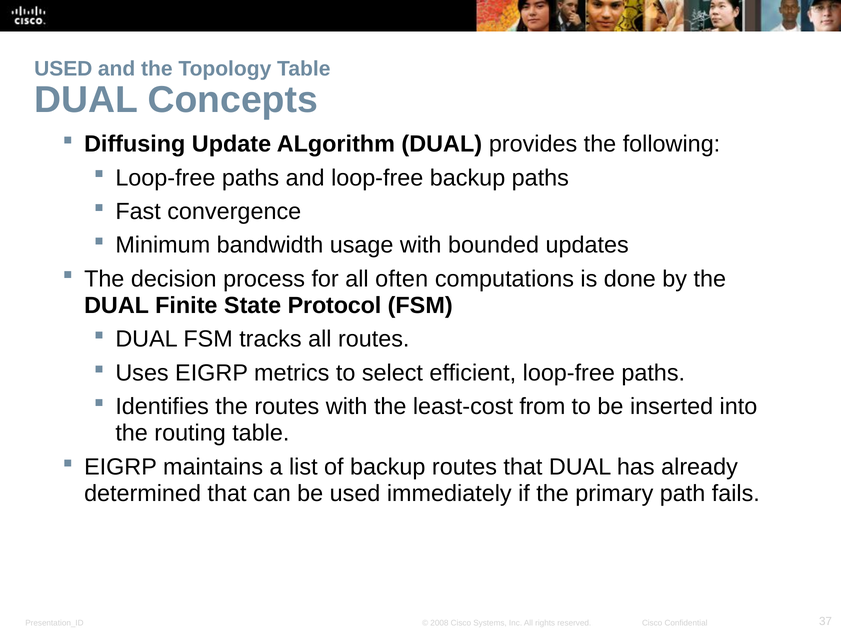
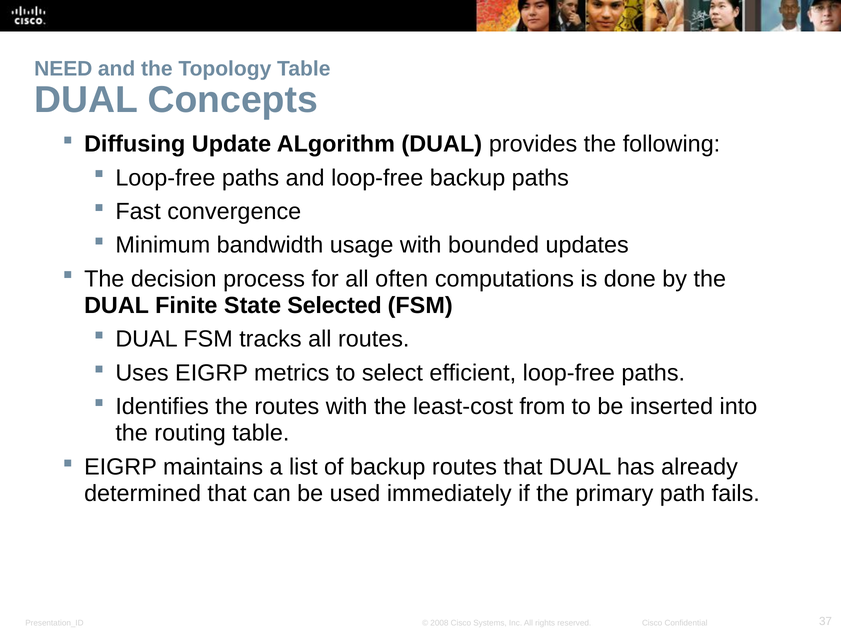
USED: USED -> NEED (63, 69)
Protocol: Protocol -> Selected (335, 305)
